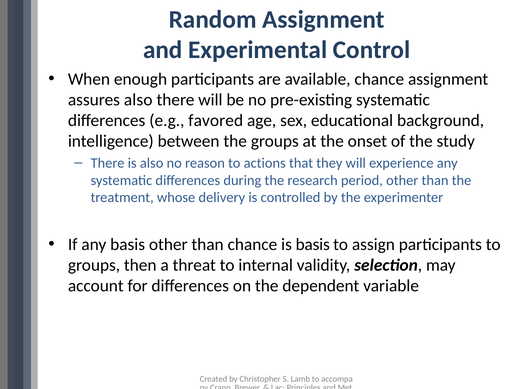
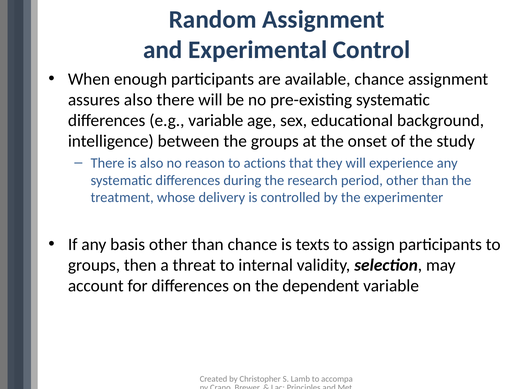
e.g favored: favored -> variable (216, 121)
is basis: basis -> texts (313, 245)
